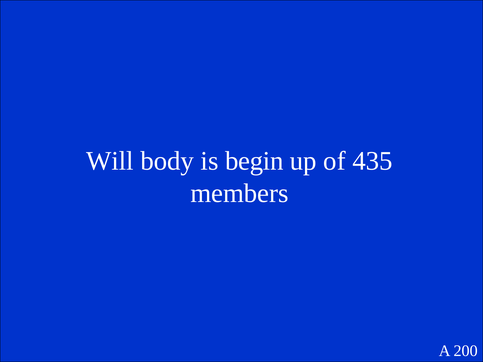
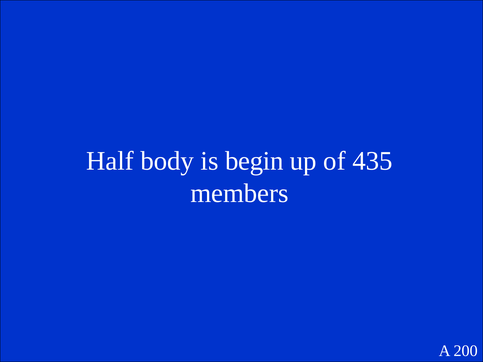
Will: Will -> Half (110, 161)
